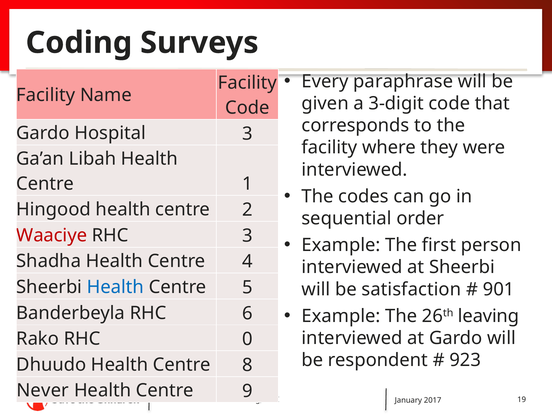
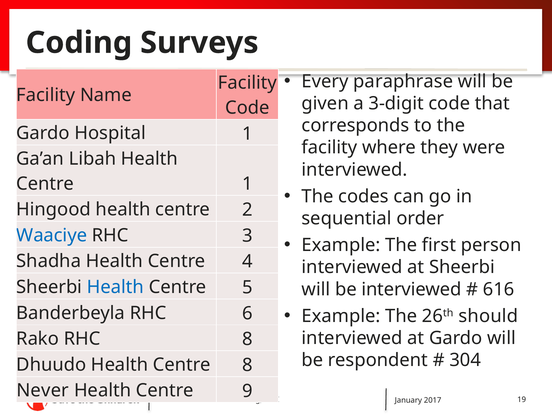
Hospital 3: 3 -> 1 (247, 134)
Waaciye colour: red -> blue (52, 235)
be satisfaction: satisfaction -> interviewed (411, 289)
901: 901 -> 616 (499, 289)
leaving: leaving -> should (488, 316)
RHC 0: 0 -> 8 (247, 339)
923: 923 -> 304 (465, 360)
